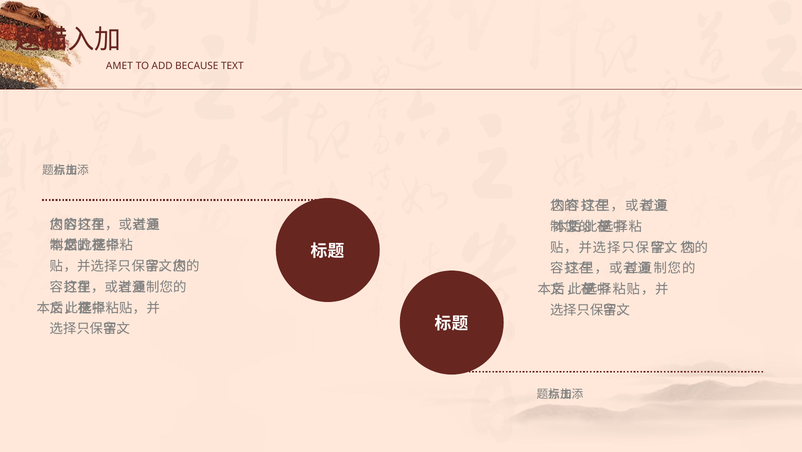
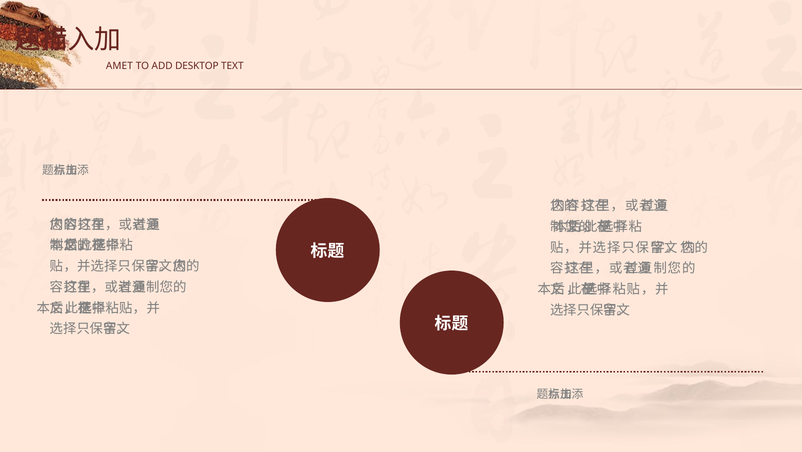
BECAUSE: BECAUSE -> DESKTOP (197, 66)
